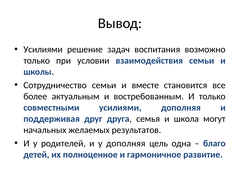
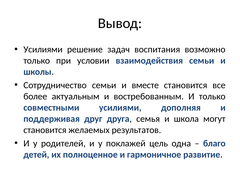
начальных: начальных -> становится (45, 130)
у дополняя: дополняя -> поклажей (126, 143)
